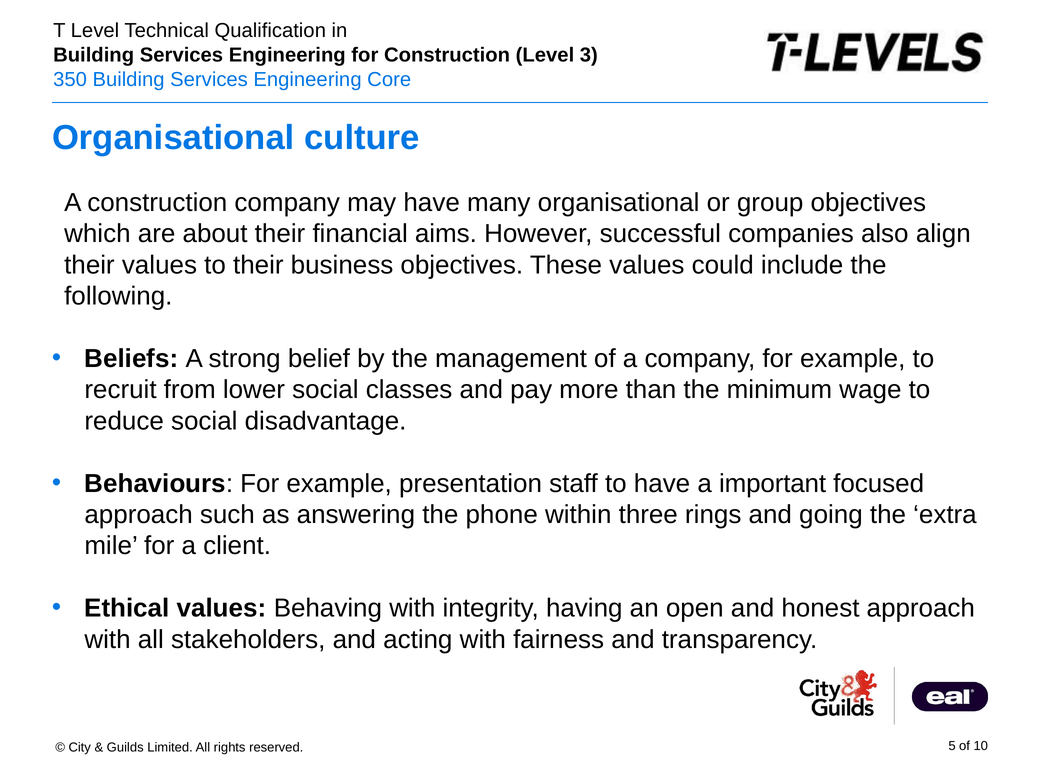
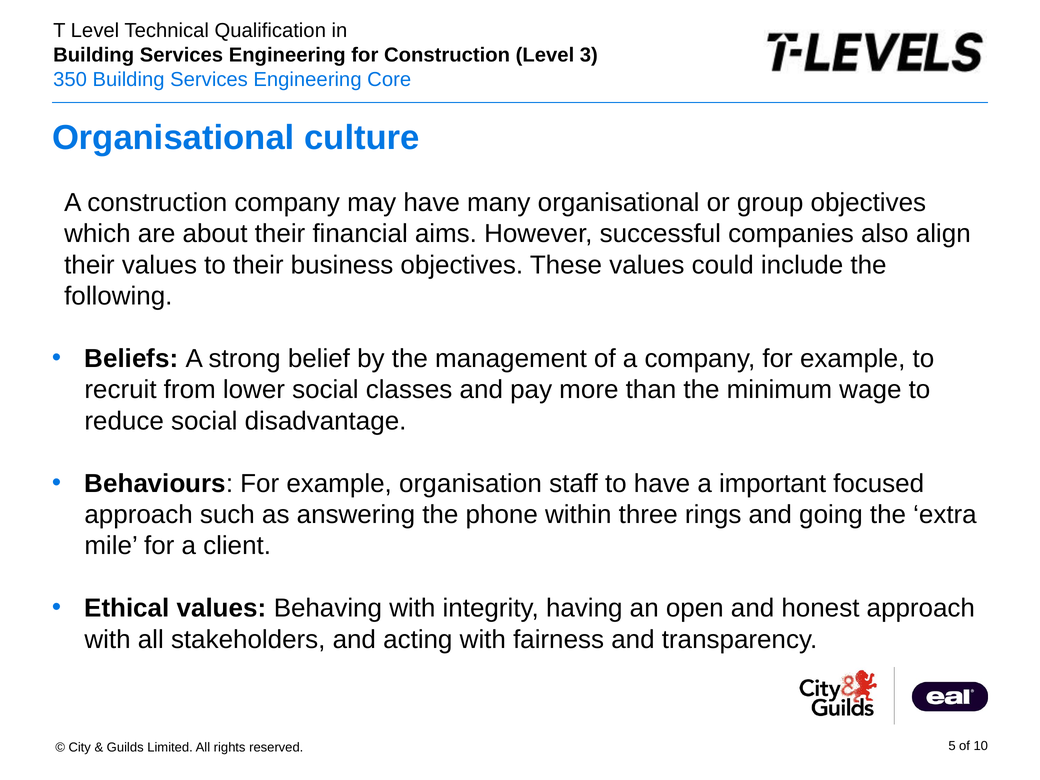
example presentation: presentation -> organisation (470, 483)
